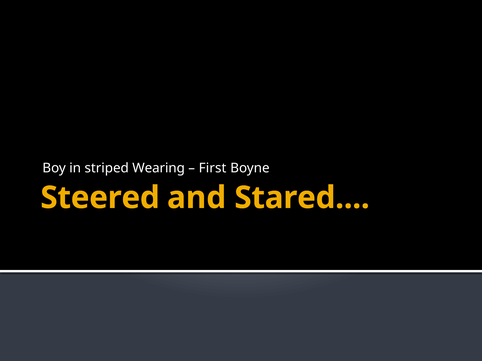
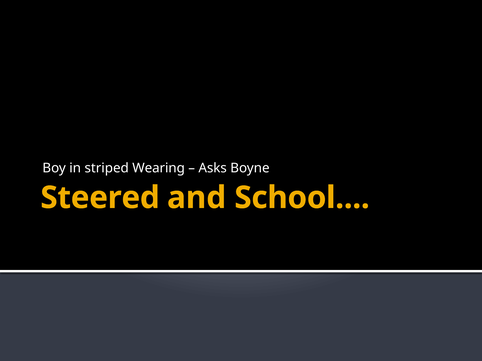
First: First -> Asks (213, 168)
Stared: Stared -> School (302, 198)
